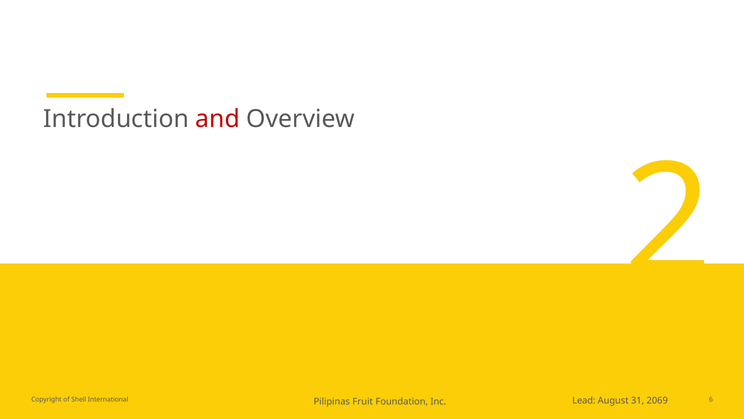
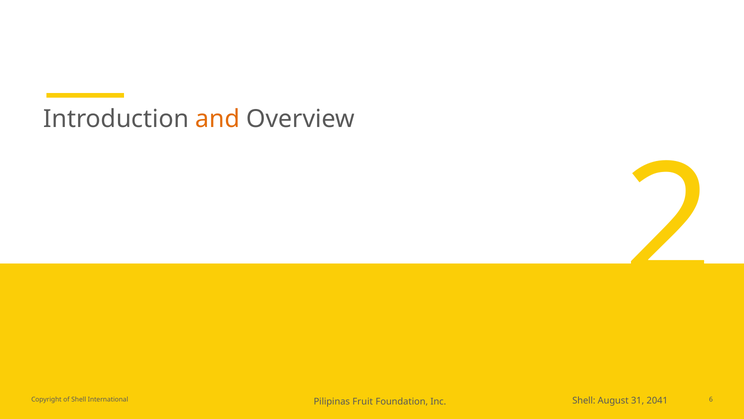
and colour: red -> orange (218, 119)
Inc Lead: Lead -> Shell (584, 400)
2069: 2069 -> 2041 (657, 400)
